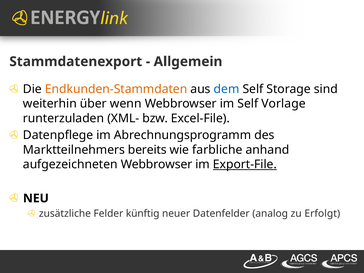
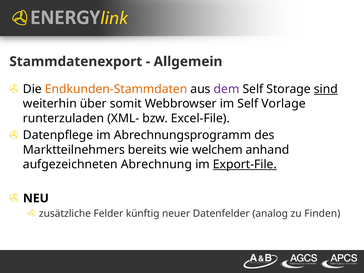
dem colour: blue -> purple (227, 89)
sind underline: none -> present (326, 89)
wenn: wenn -> somit (126, 104)
farbliche: farbliche -> welchem (217, 150)
aufgezeichneten Webbrowser: Webbrowser -> Abrechnung (156, 164)
Erfolgt: Erfolgt -> Finden (322, 214)
